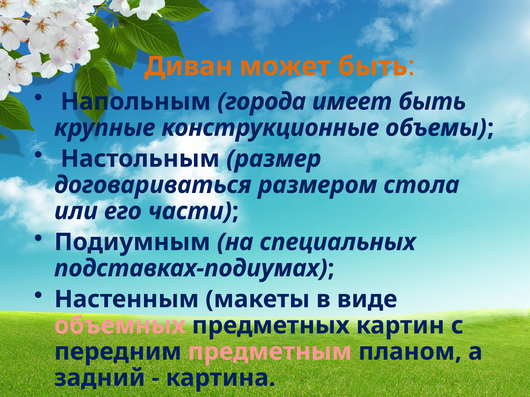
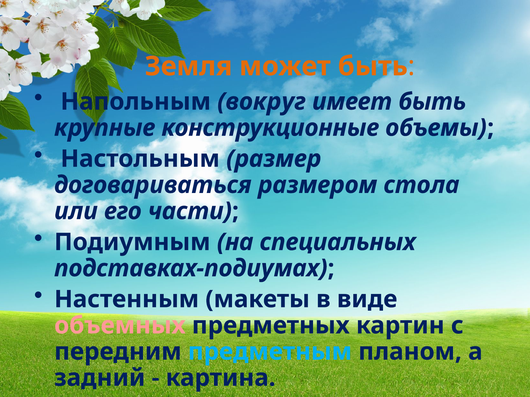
Диван: Диван -> Земля (189, 66)
города: города -> вокруг (261, 102)
предметным colour: pink -> light blue (270, 352)
